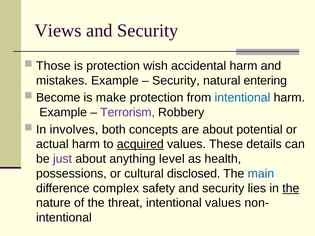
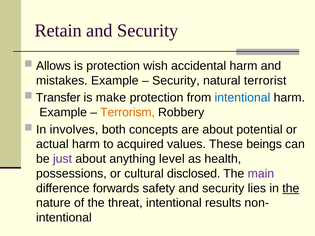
Views: Views -> Retain (58, 31)
Those: Those -> Allows (53, 66)
entering: entering -> terrorist (265, 81)
Become: Become -> Transfer (58, 98)
Terrorism colour: purple -> orange (128, 112)
acquired underline: present -> none (140, 144)
details: details -> beings (264, 144)
main colour: blue -> purple (261, 174)
complex: complex -> forwards (116, 188)
intentional values: values -> results (223, 203)
